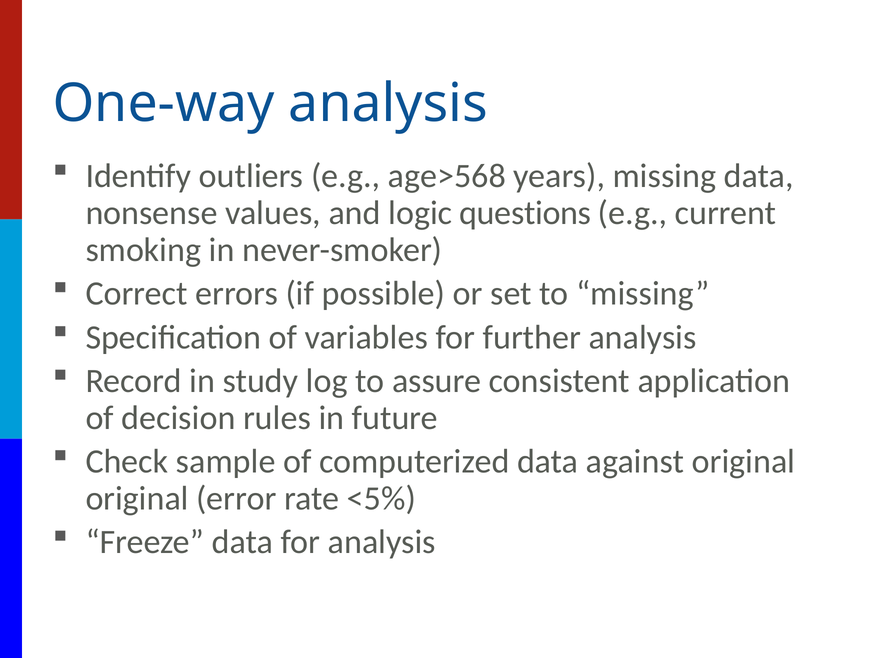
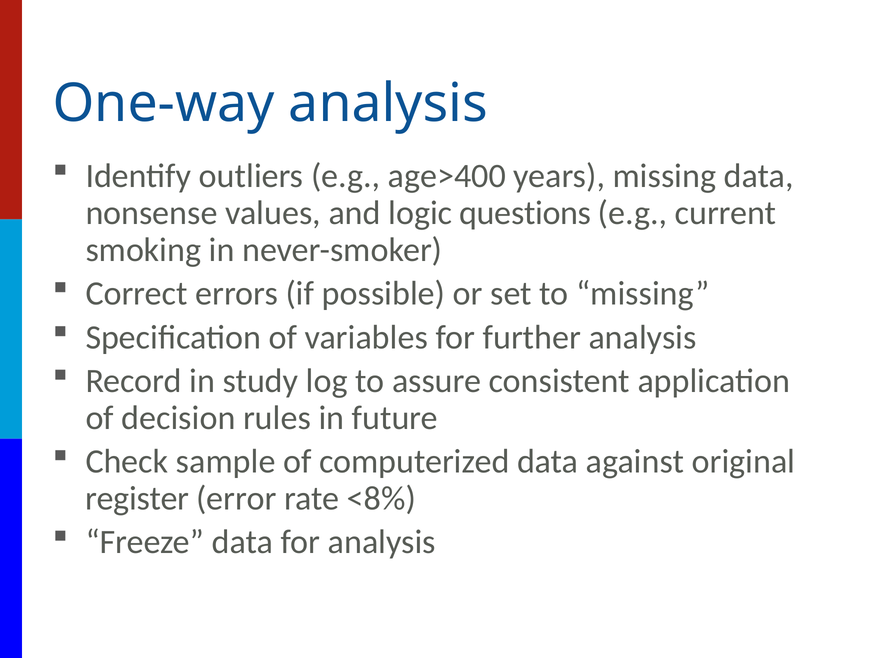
age>568: age>568 -> age>400 (447, 176)
original: original -> register (137, 498)
<5%: <5% -> <8% (381, 498)
